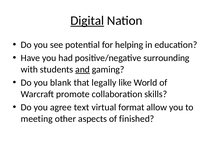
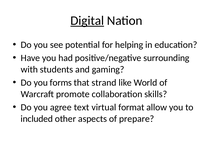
and underline: present -> none (83, 69)
blank: blank -> forms (61, 83)
legally: legally -> strand (104, 83)
meeting: meeting -> included (37, 119)
finished: finished -> prepare (137, 119)
